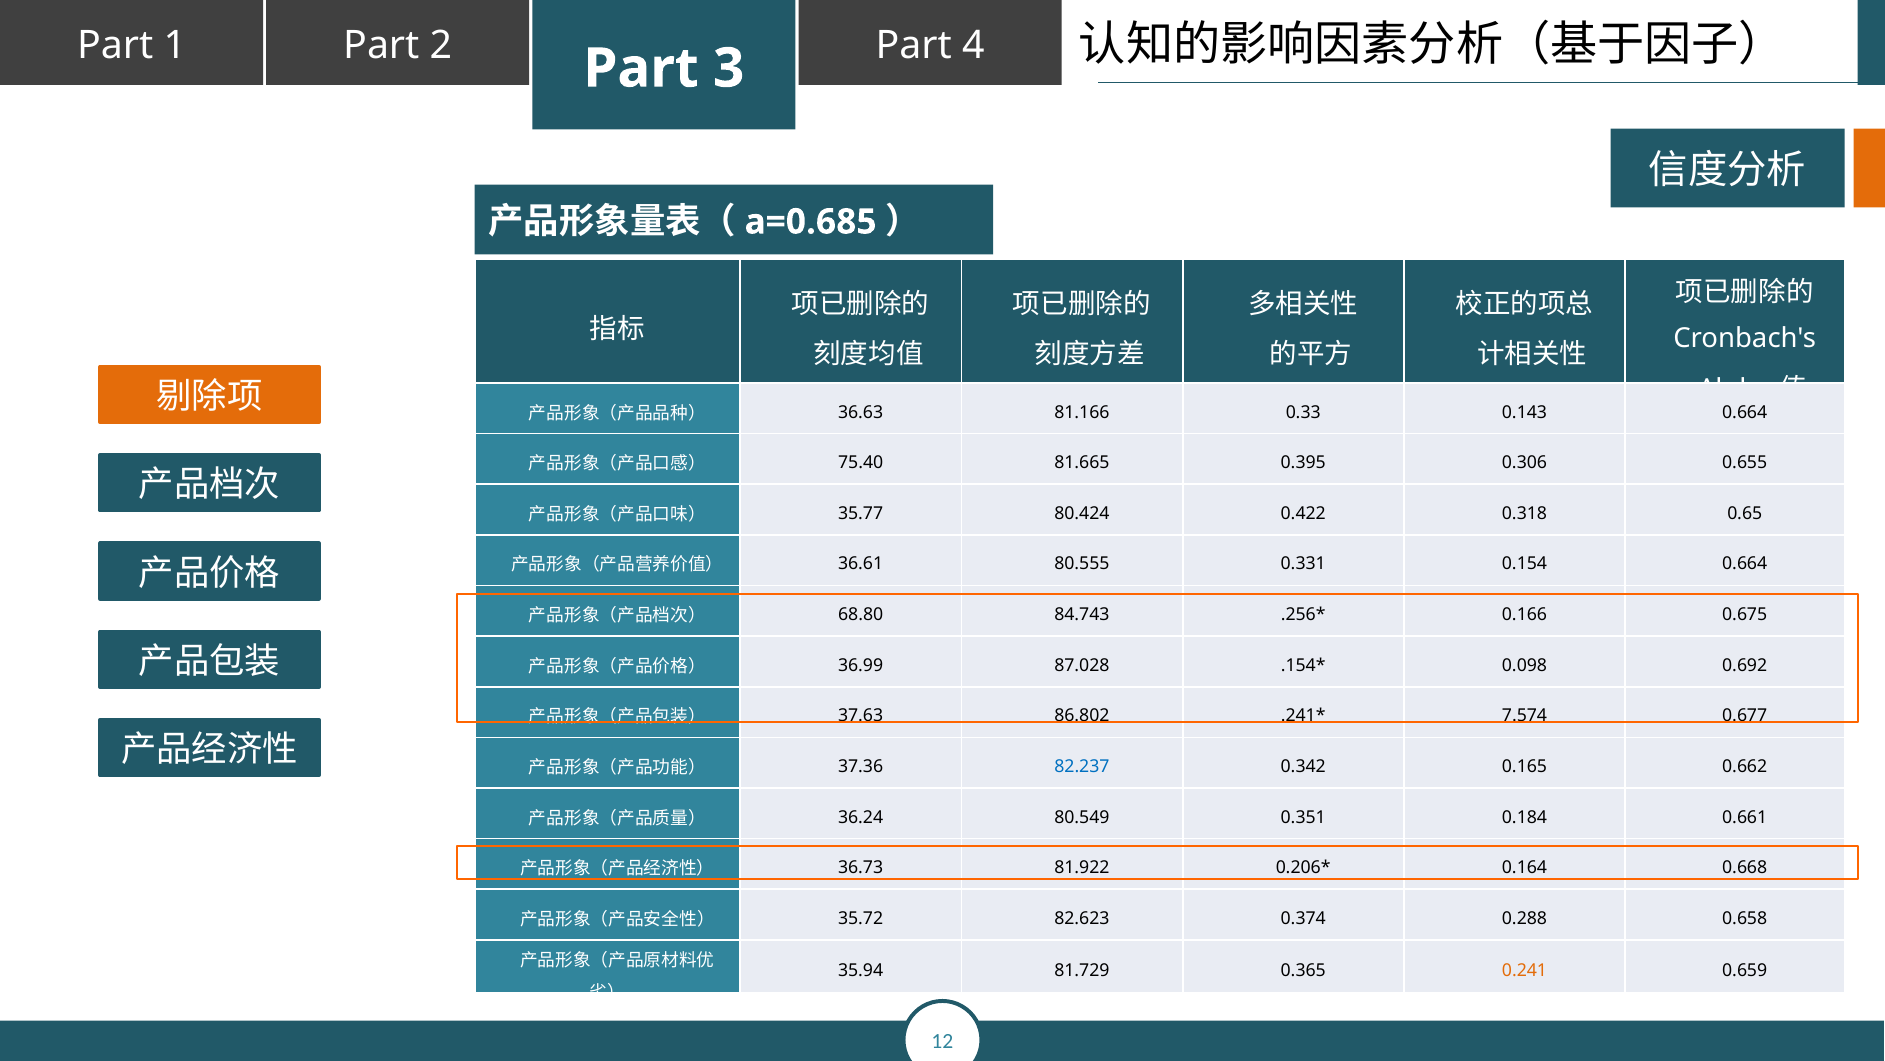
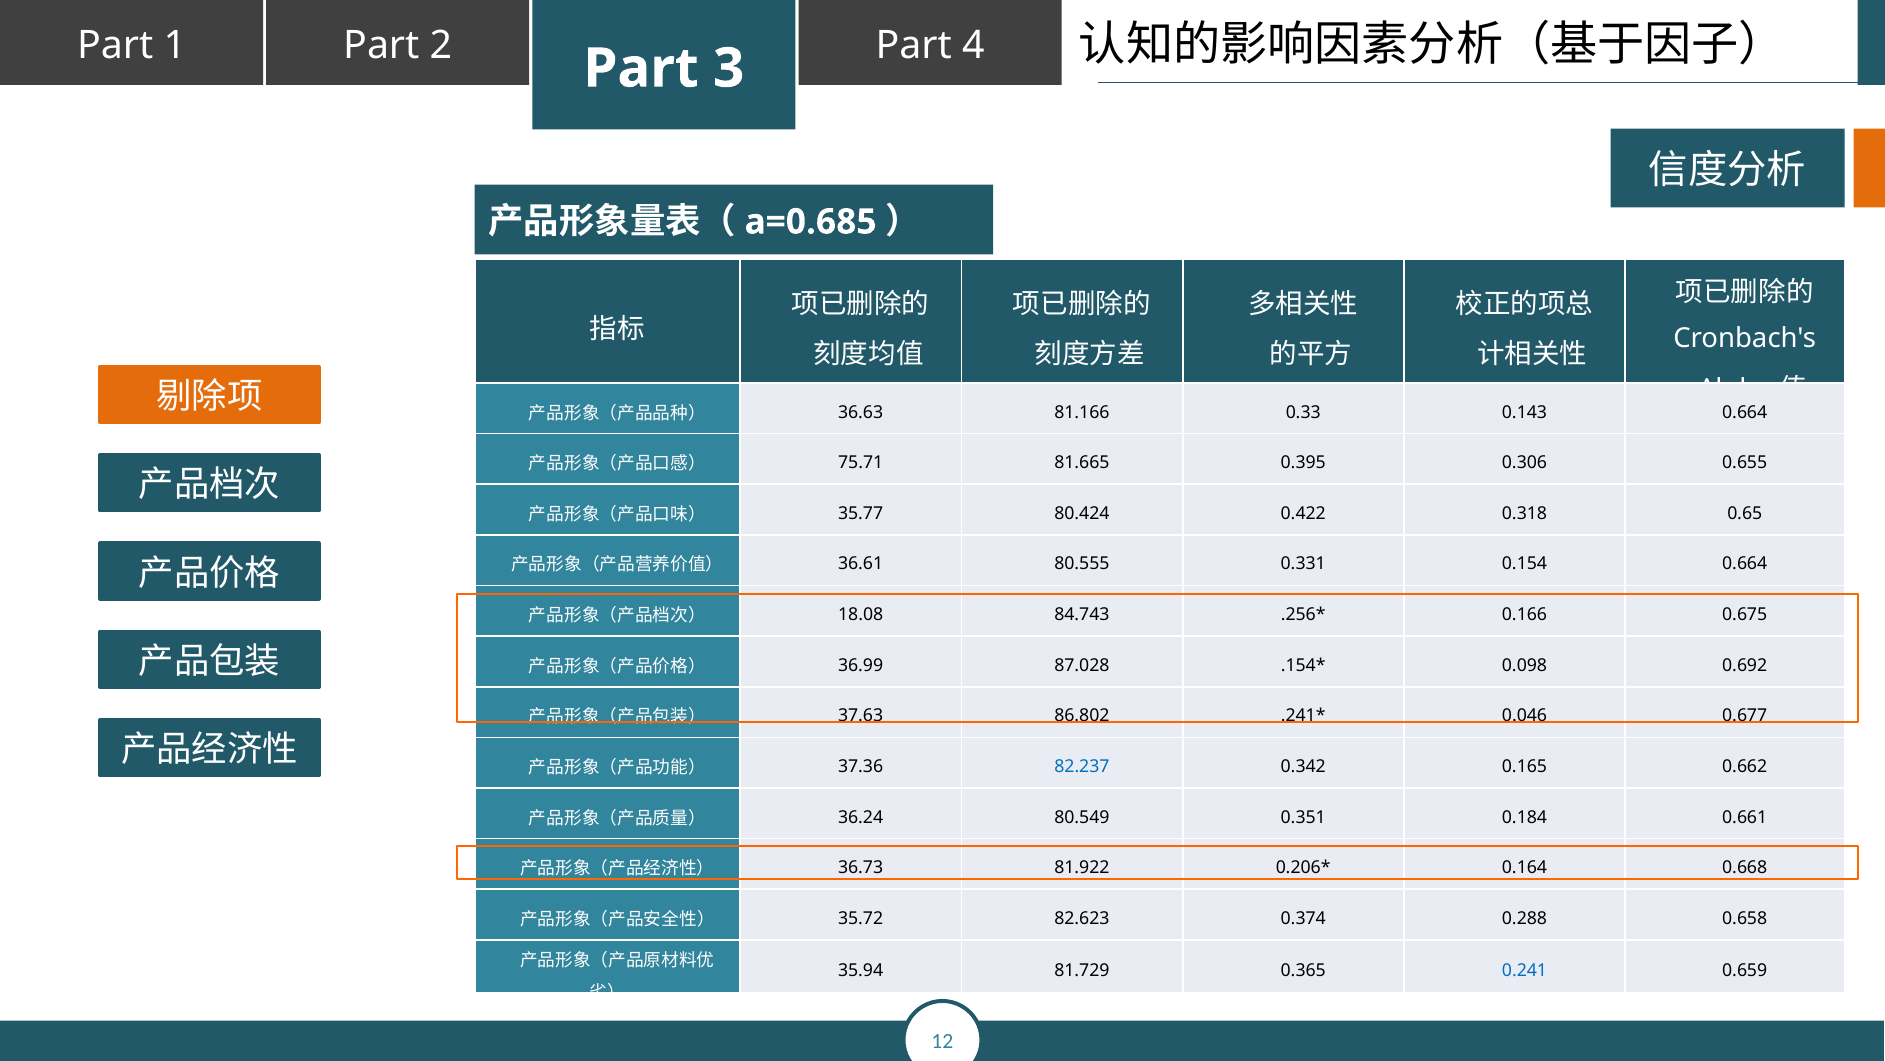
75.40: 75.40 -> 75.71 (861, 463)
68.80: 68.80 -> 18.08 (861, 615)
7.574: 7.574 -> 0.046 (1525, 716)
0.241 colour: orange -> blue (1525, 970)
